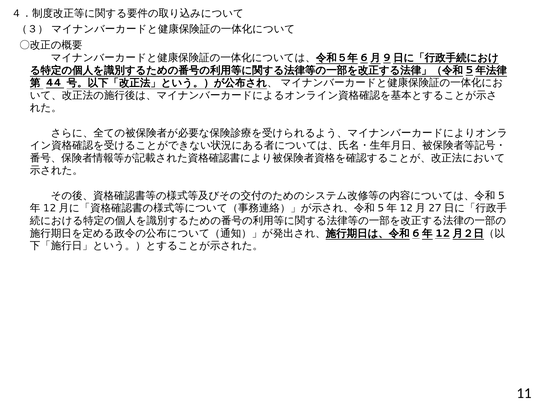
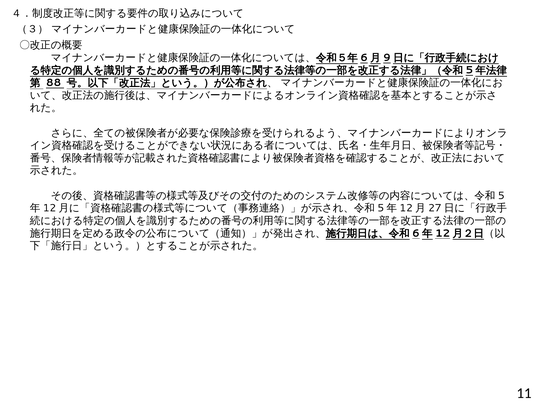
44: 44 -> 88 (54, 83)
